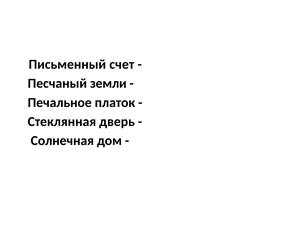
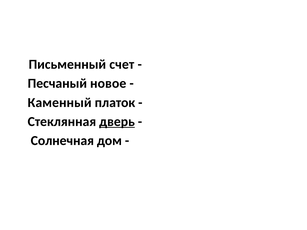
земли: земли -> новое (108, 84)
Печальное: Печальное -> Каменный (60, 103)
дверь underline: none -> present (117, 122)
